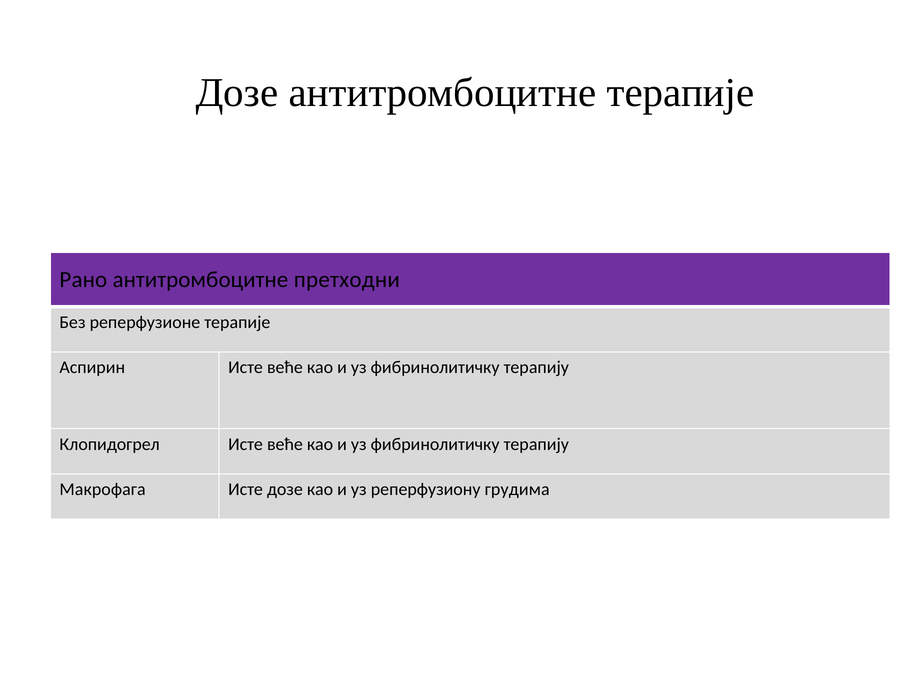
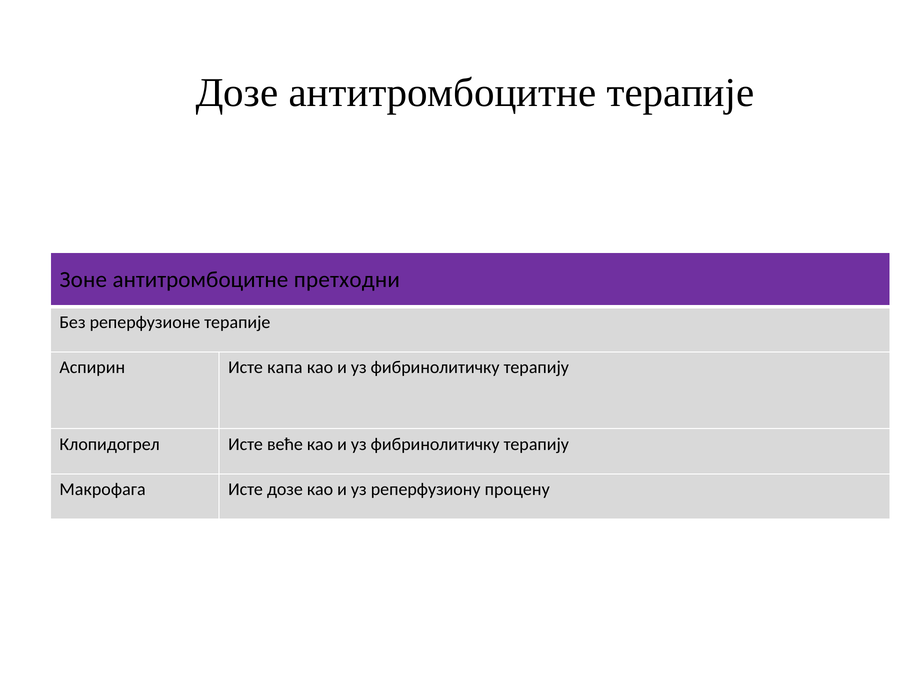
Рано: Рано -> Зоне (83, 280)
Аспирин Исте веће: веће -> капа (285, 368)
грудима: грудима -> процену (517, 490)
